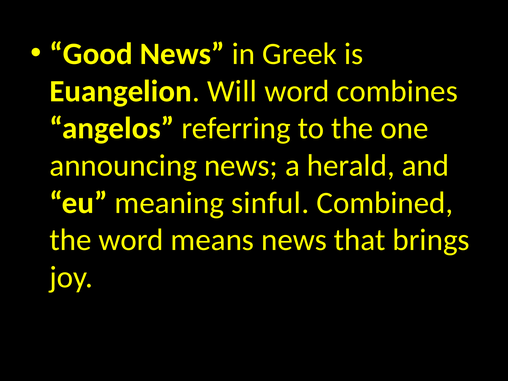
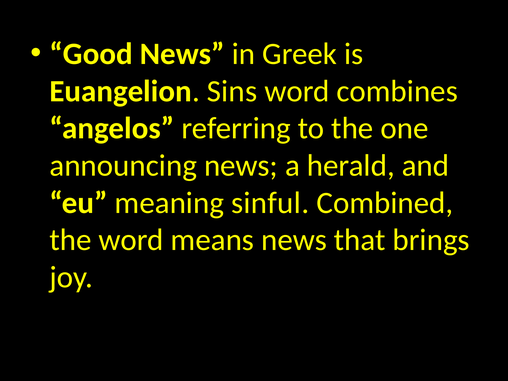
Will: Will -> Sins (232, 91)
